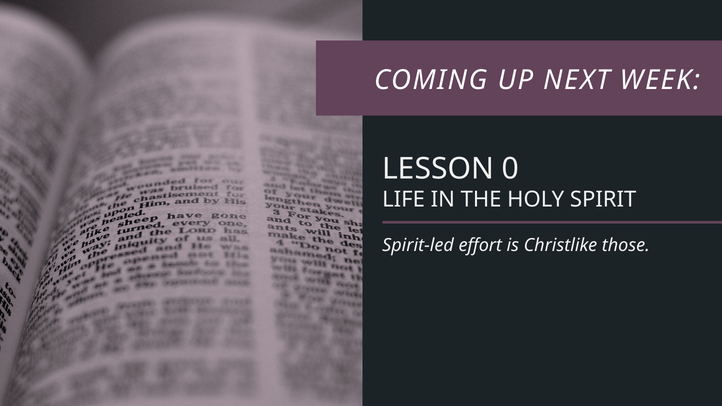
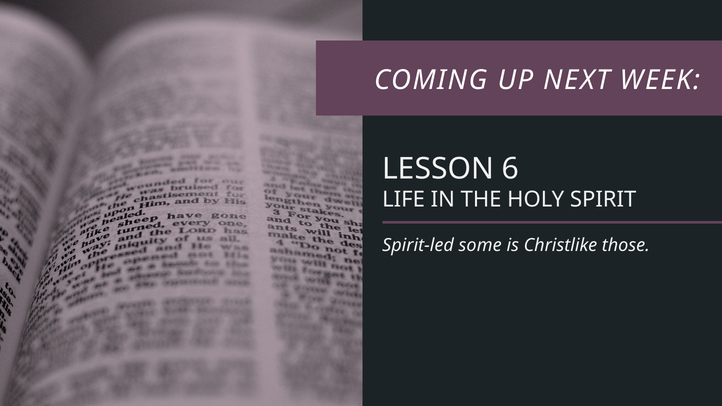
0: 0 -> 6 (510, 169)
effort: effort -> some (480, 245)
